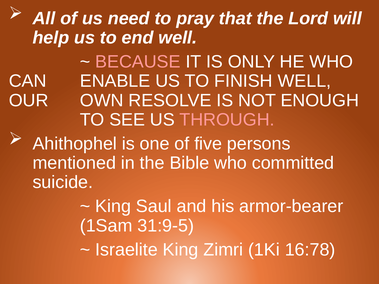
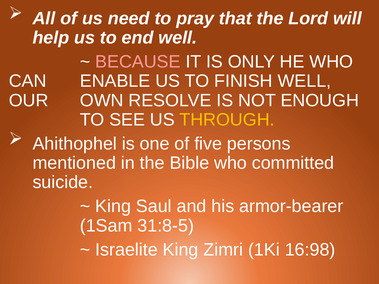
THROUGH colour: pink -> yellow (227, 120)
31:9-5: 31:9-5 -> 31:8-5 (166, 226)
16:78: 16:78 -> 16:98 (310, 250)
